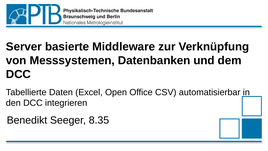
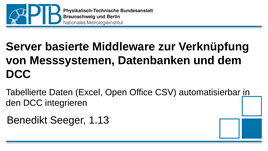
8.35: 8.35 -> 1.13 (99, 120)
